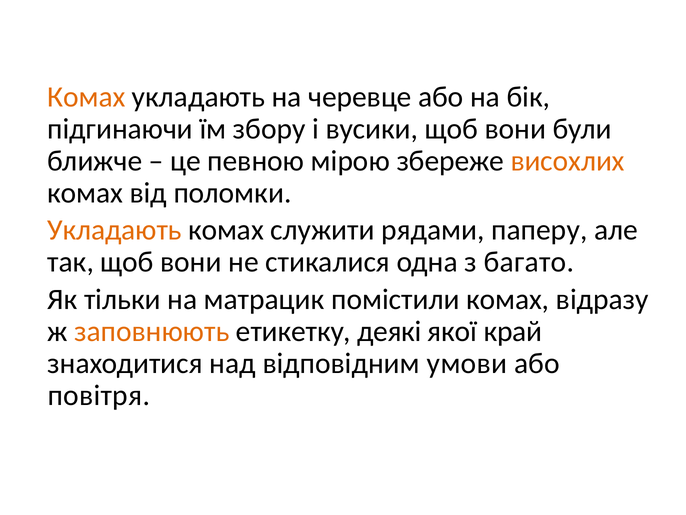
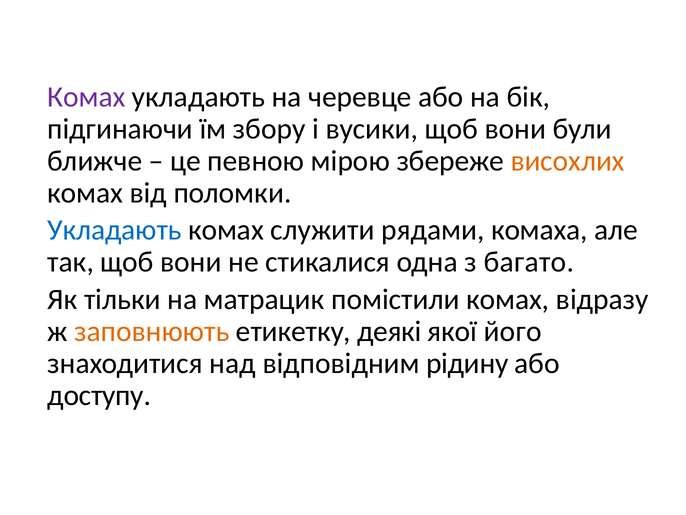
Комах colour: orange -> purple (86, 97)
Укладають colour: orange -> blue (115, 230)
паперу: паперу -> комаха (539, 230)
край: край -> його (513, 331)
умови: умови -> рідину (467, 363)
повітря: повітря -> доступу (99, 395)
